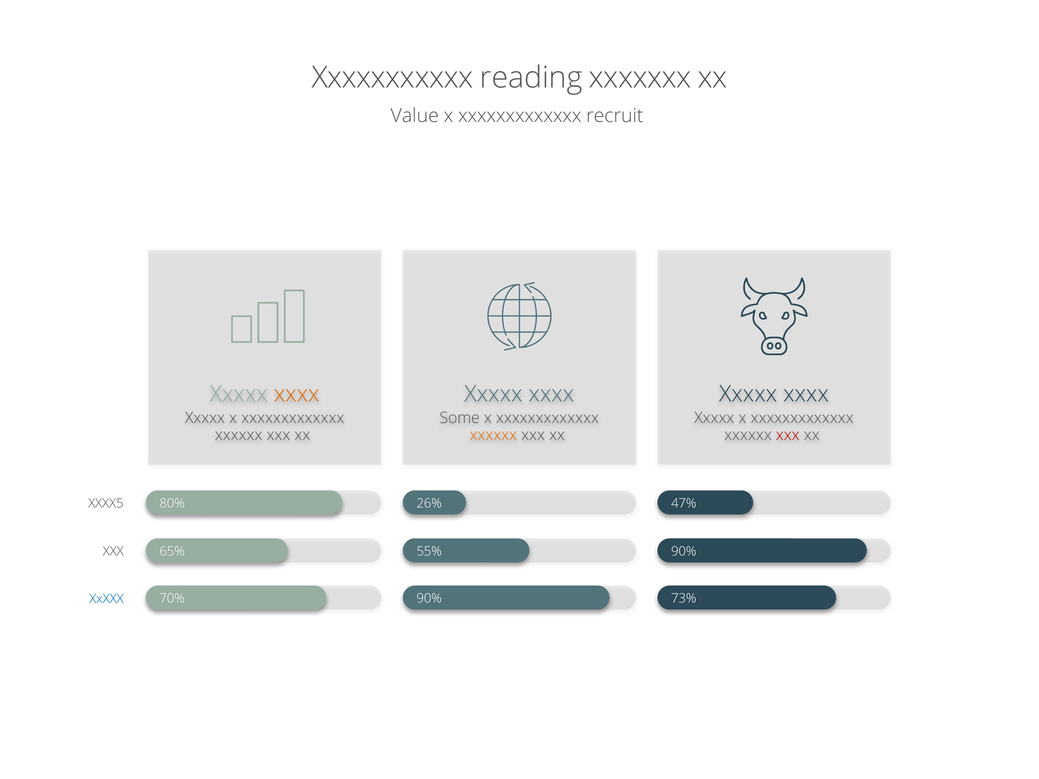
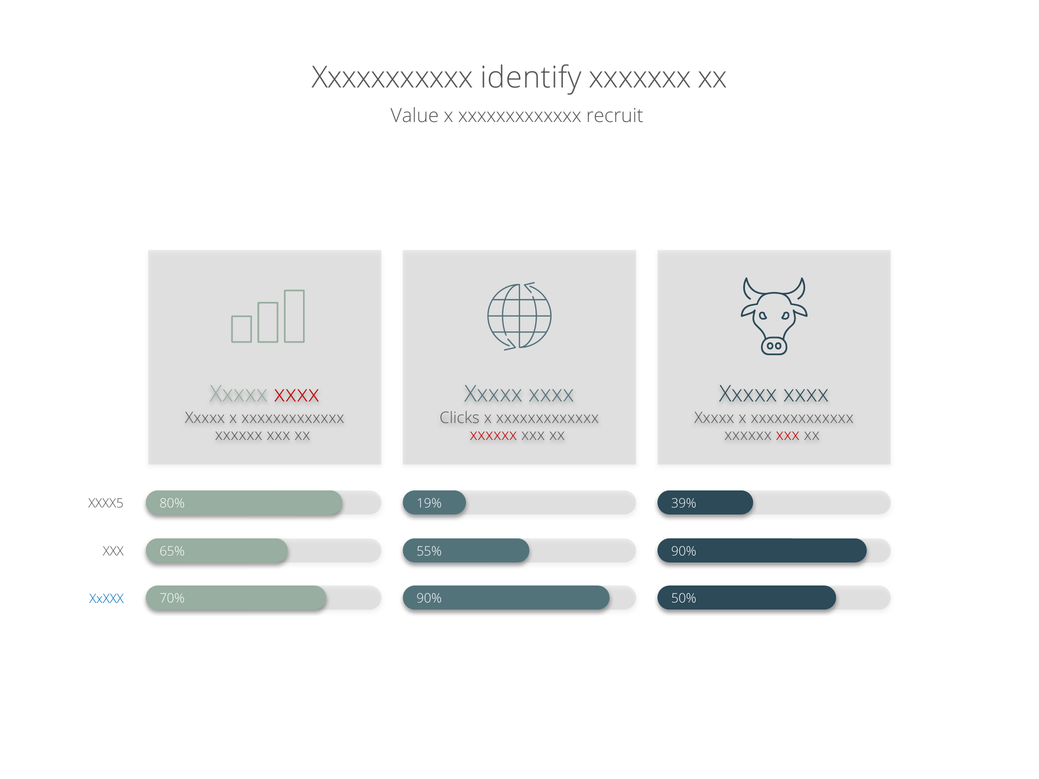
reading: reading -> identify (531, 78)
xxxx colour: orange -> red (297, 394)
Some: Some -> Clicks (460, 418)
xxxxxx colour: orange -> red (493, 435)
26%: 26% -> 19% (429, 503)
47%: 47% -> 39% (684, 503)
73%: 73% -> 50% (684, 599)
